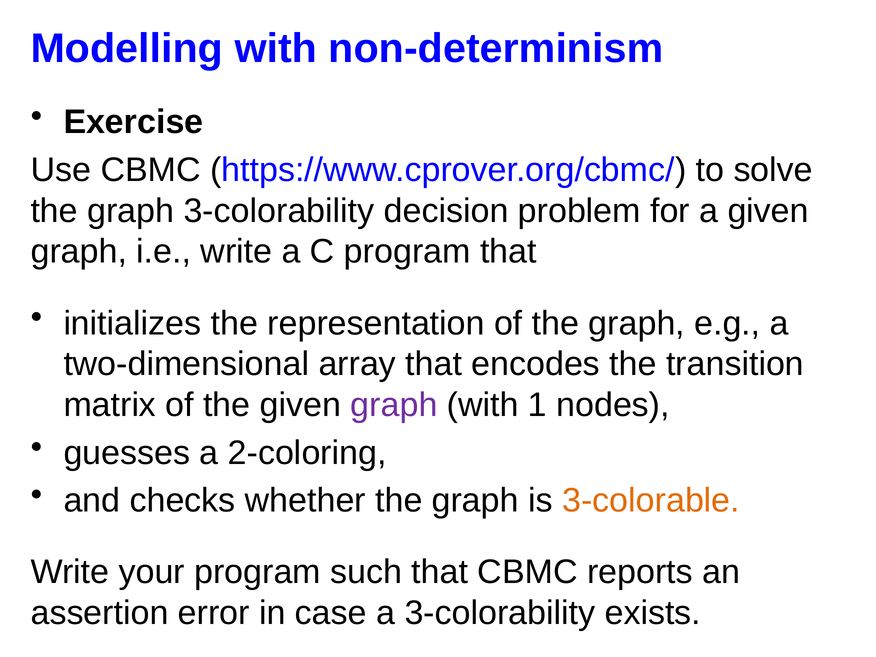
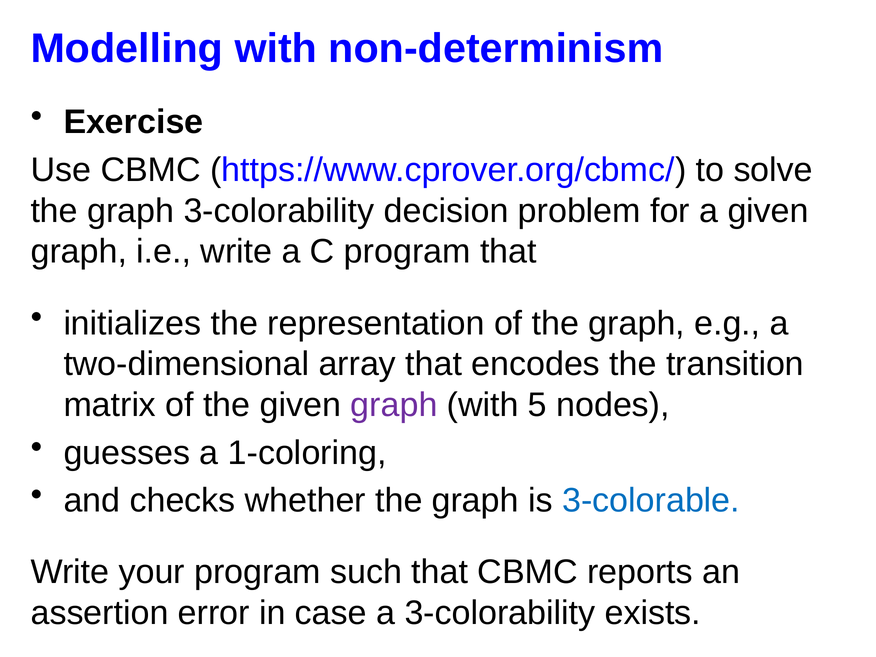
1: 1 -> 5 (537, 405)
2-coloring: 2-coloring -> 1-coloring (307, 453)
3-colorable colour: orange -> blue (651, 501)
